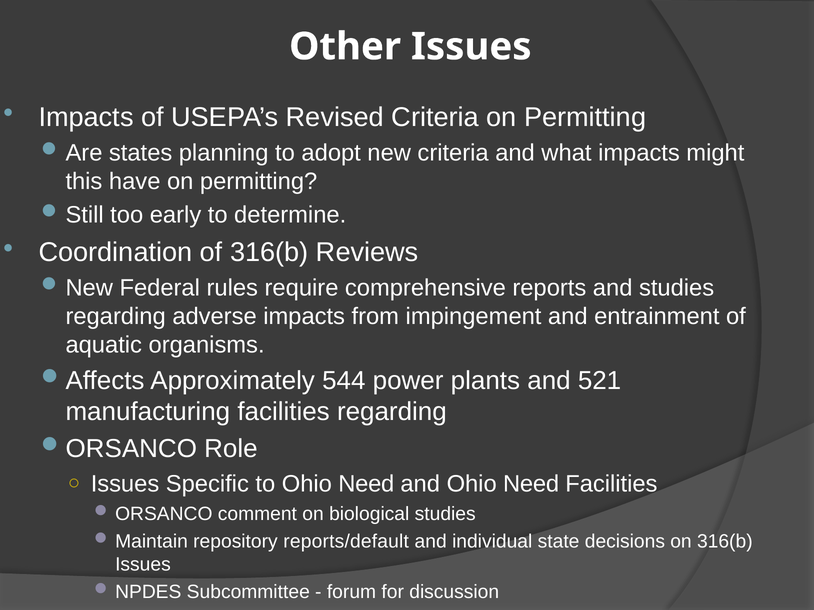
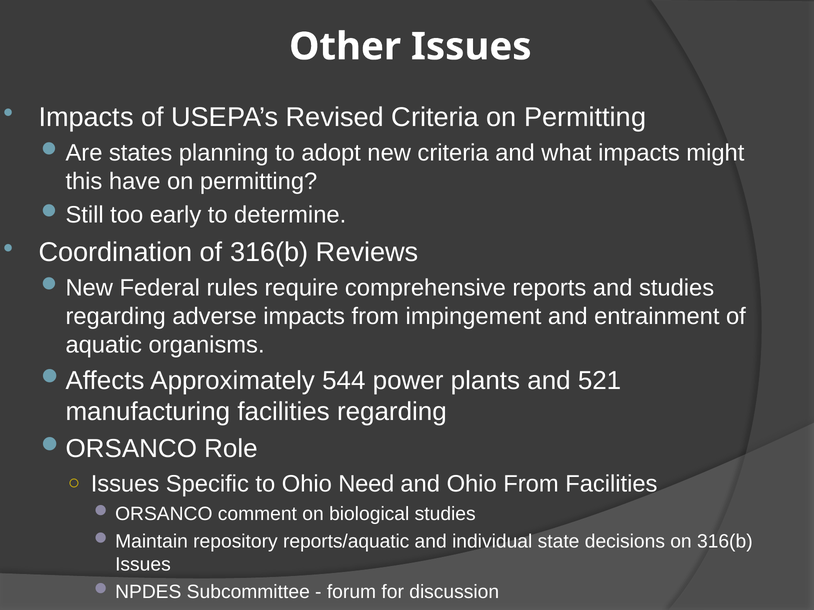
and Ohio Need: Need -> From (531, 484)
reports/default: reports/default -> reports/aquatic (346, 542)
